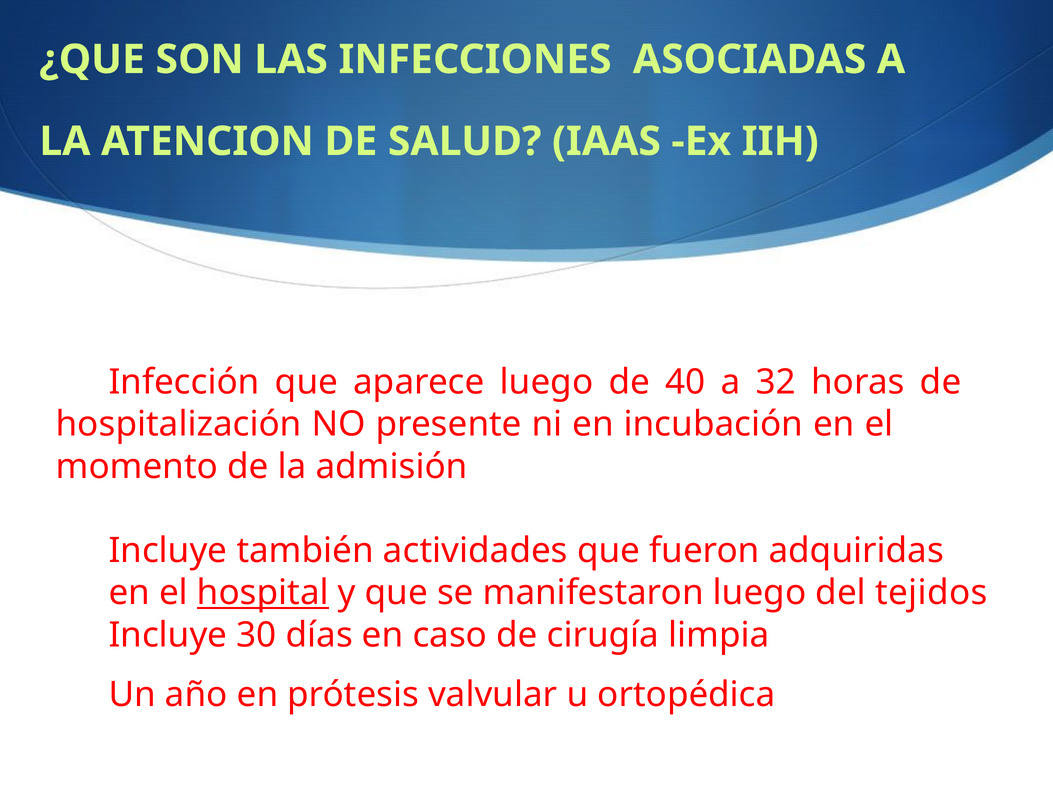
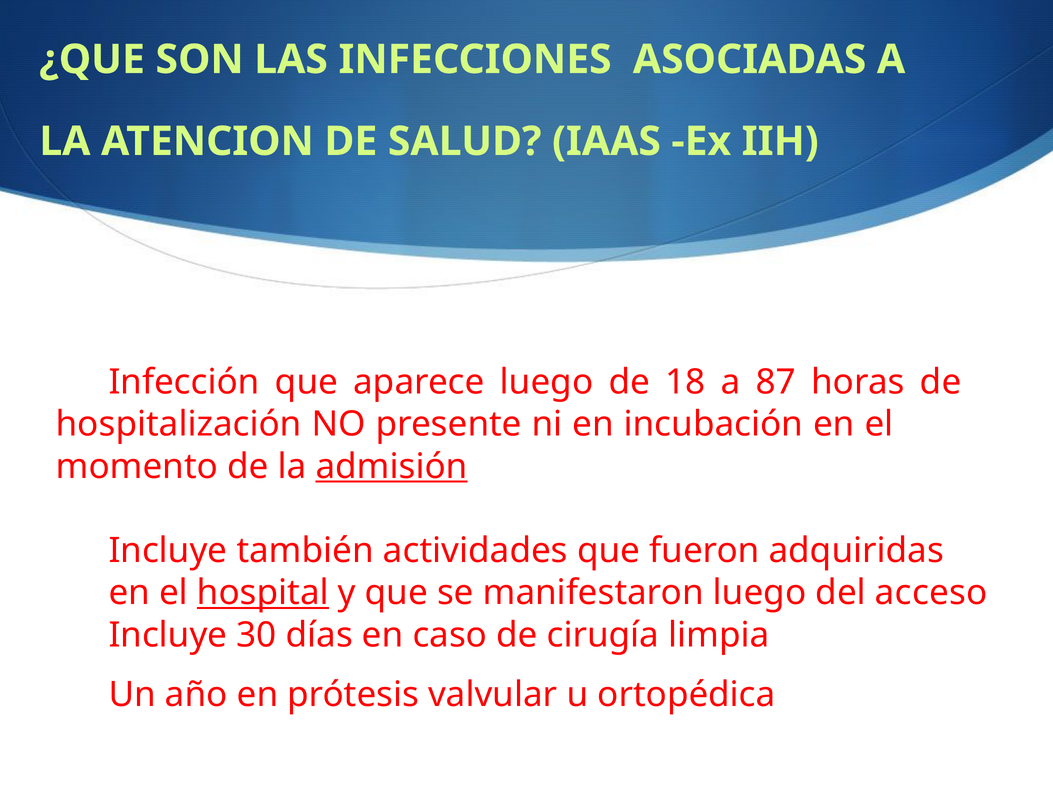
40: 40 -> 18 (685, 382)
32: 32 -> 87 (776, 382)
admisión underline: none -> present (392, 466)
tejidos: tejidos -> acceso (931, 593)
